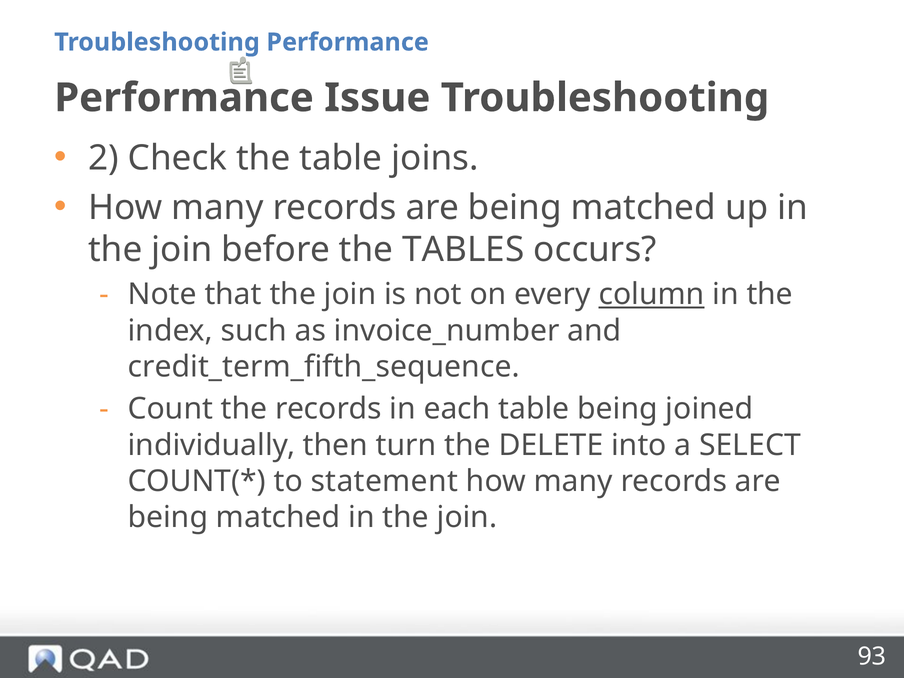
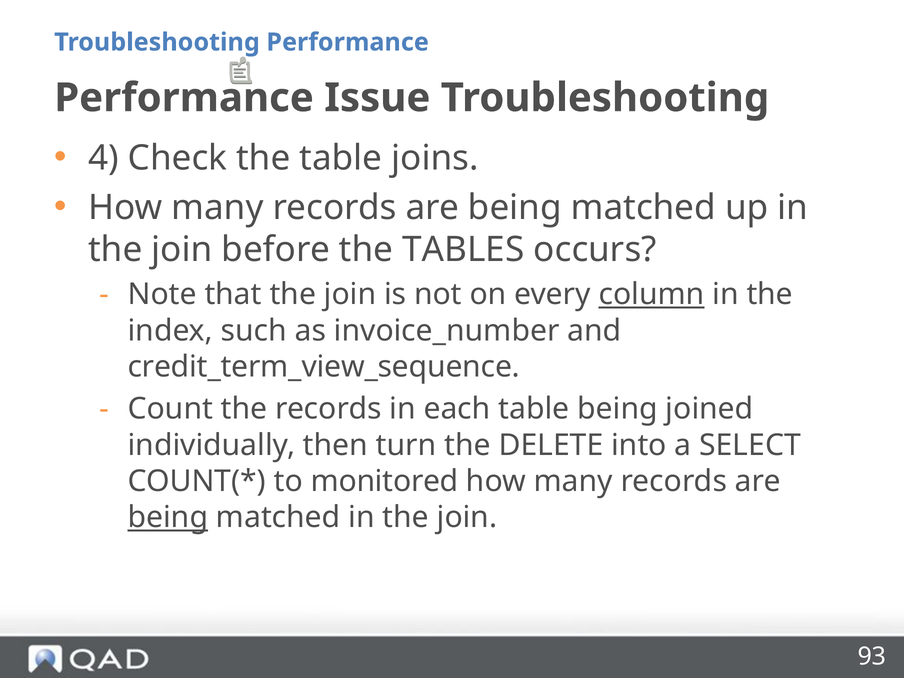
2: 2 -> 4 (103, 158)
credit_term_fifth_sequence: credit_term_fifth_sequence -> credit_term_view_sequence (324, 367)
statement: statement -> monitored (385, 481)
being underline: none -> present (168, 518)
